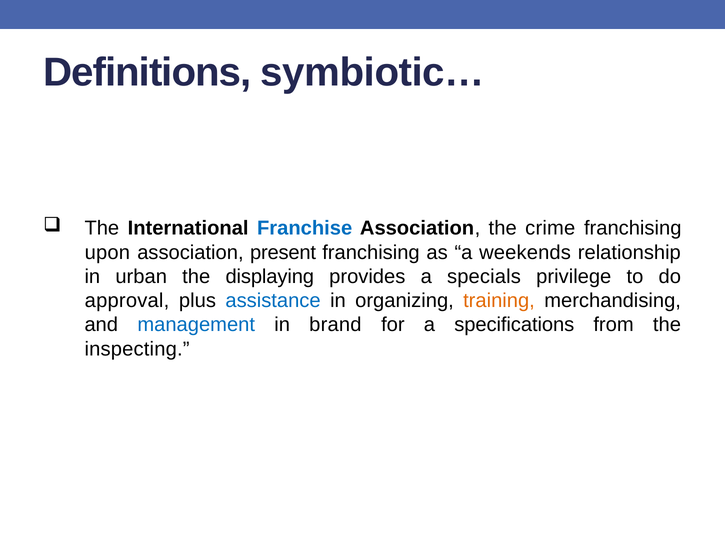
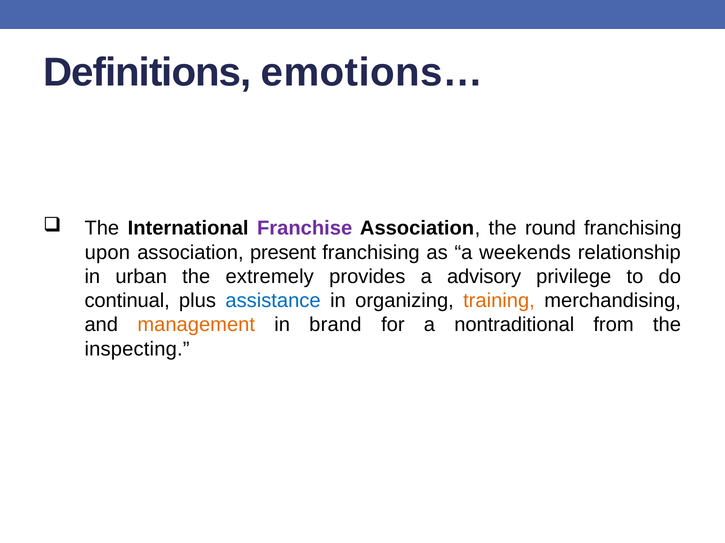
symbiotic…: symbiotic… -> emotions… (372, 73)
Franchise colour: blue -> purple (305, 229)
crime: crime -> round (550, 229)
displaying: displaying -> extremely (270, 277)
specials: specials -> advisory (484, 277)
approval: approval -> continual (127, 301)
management colour: blue -> orange (196, 325)
specifications: specifications -> nontraditional (514, 325)
